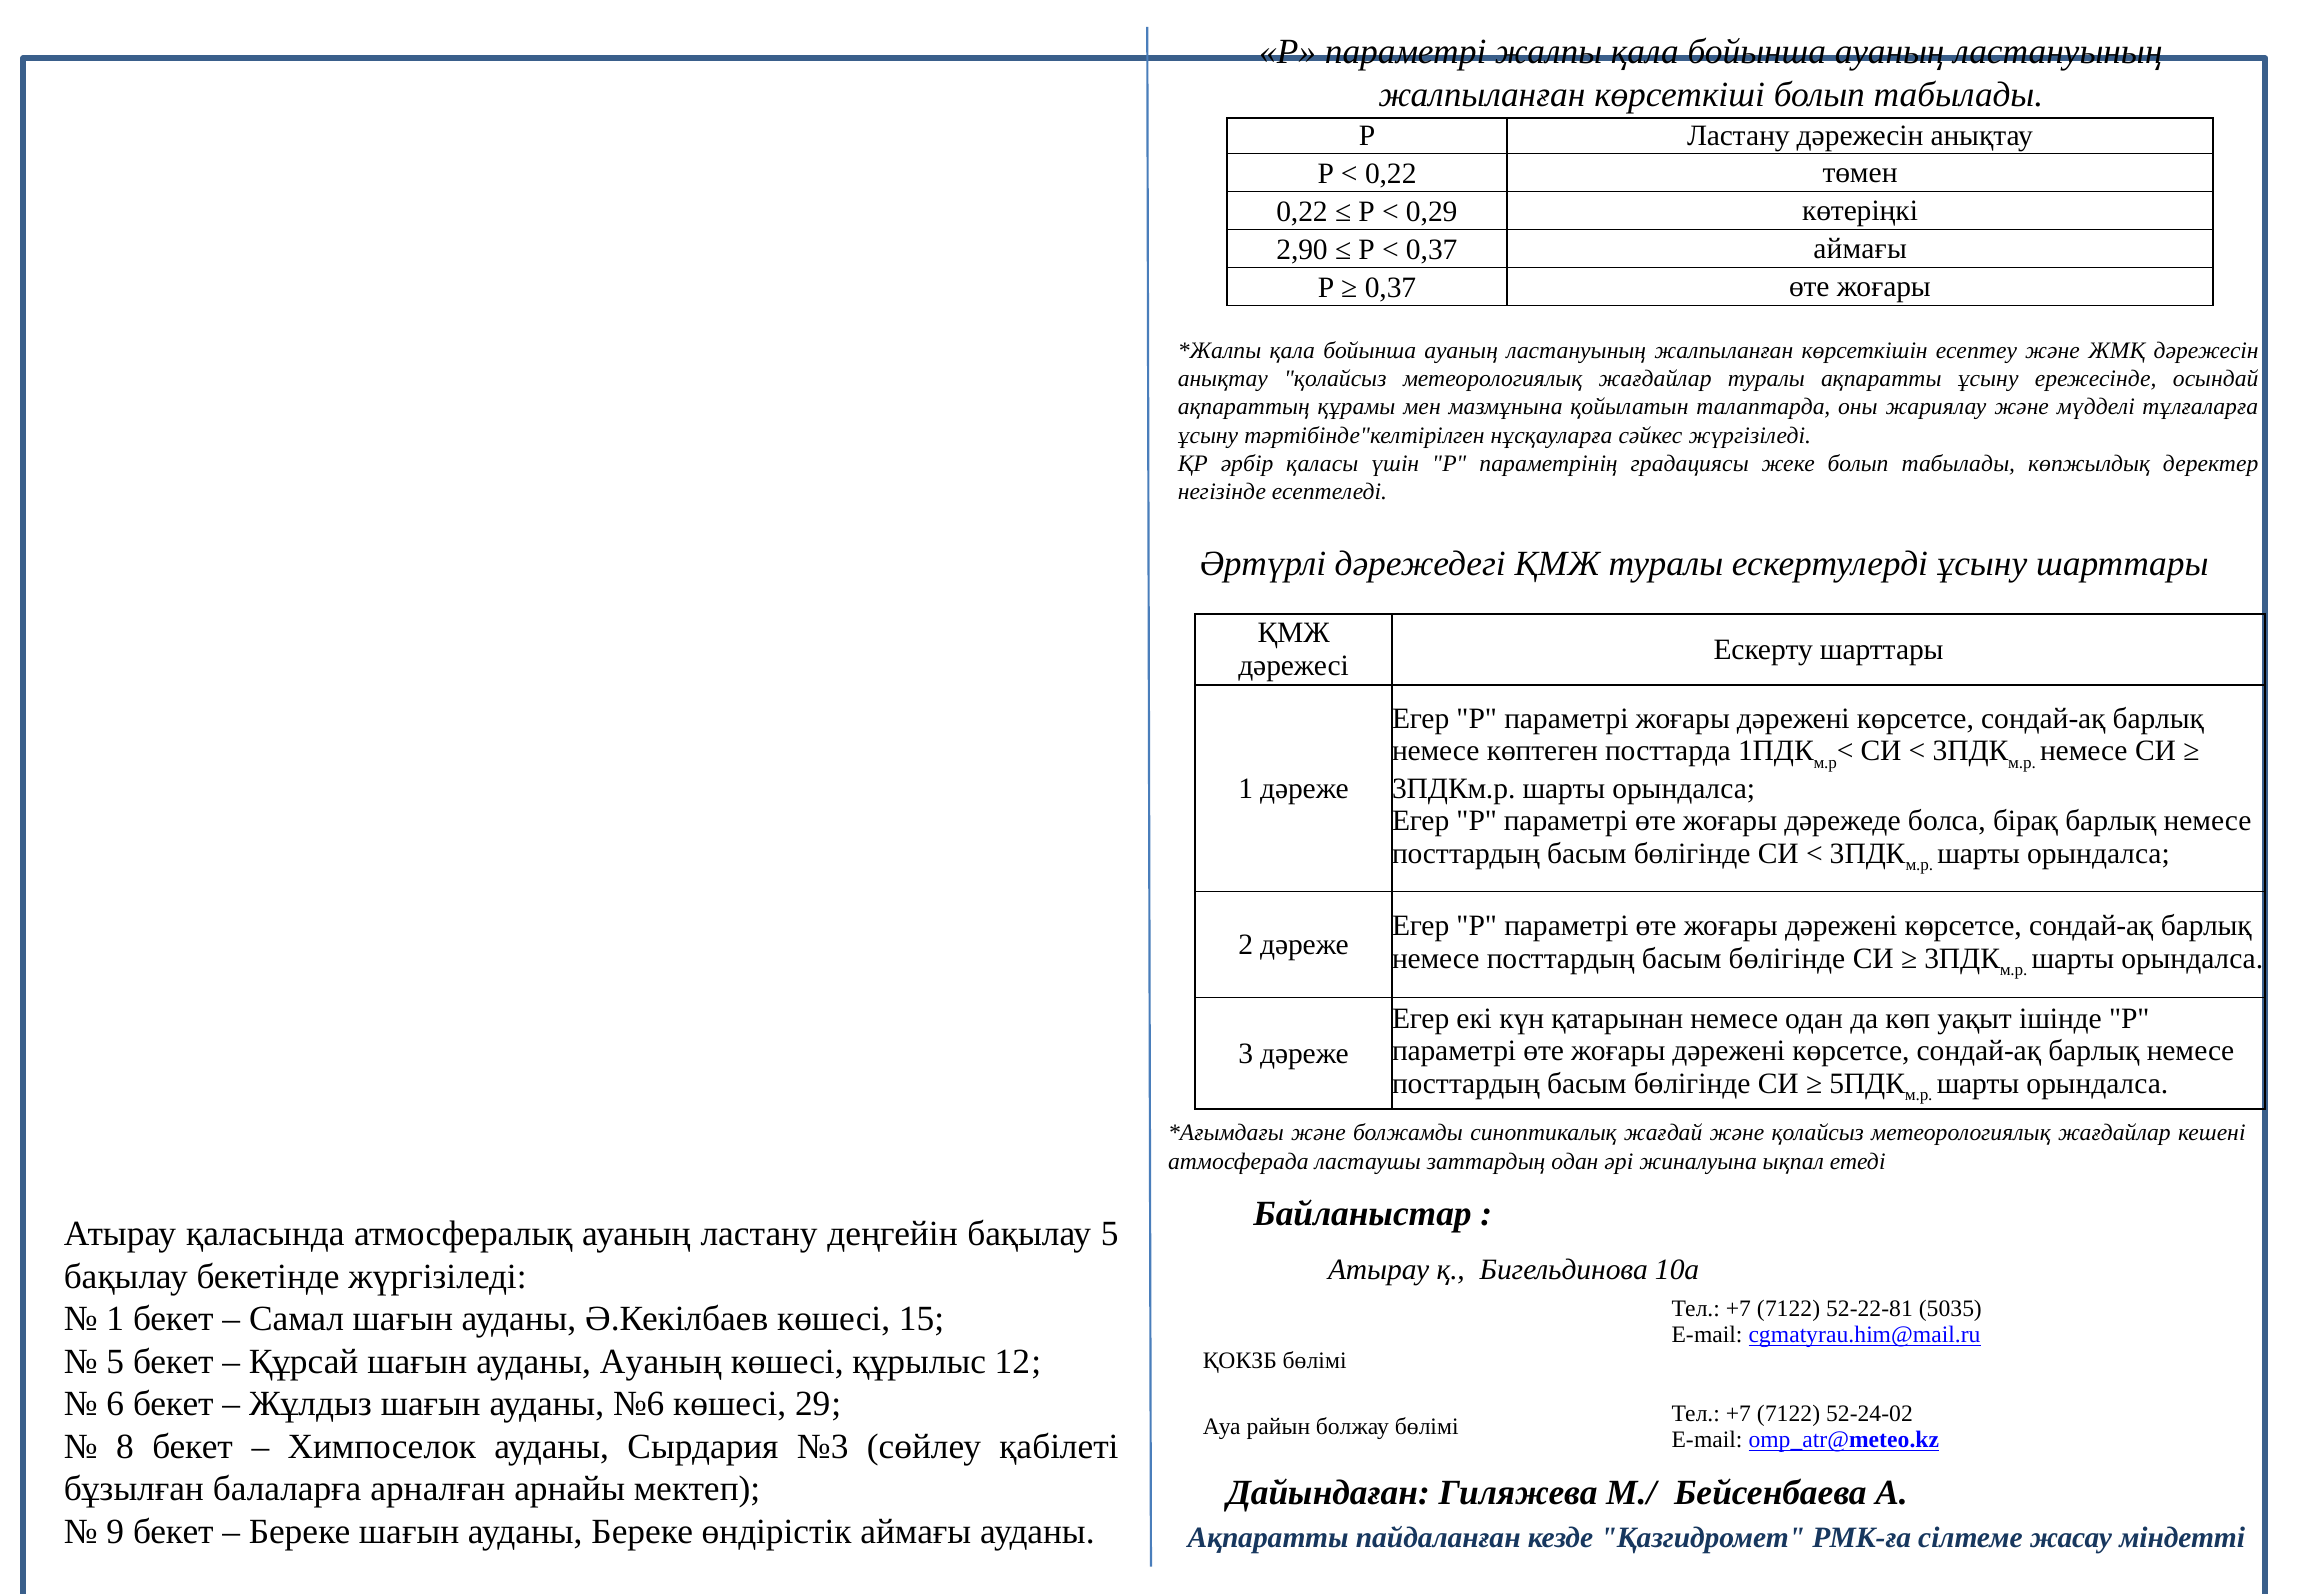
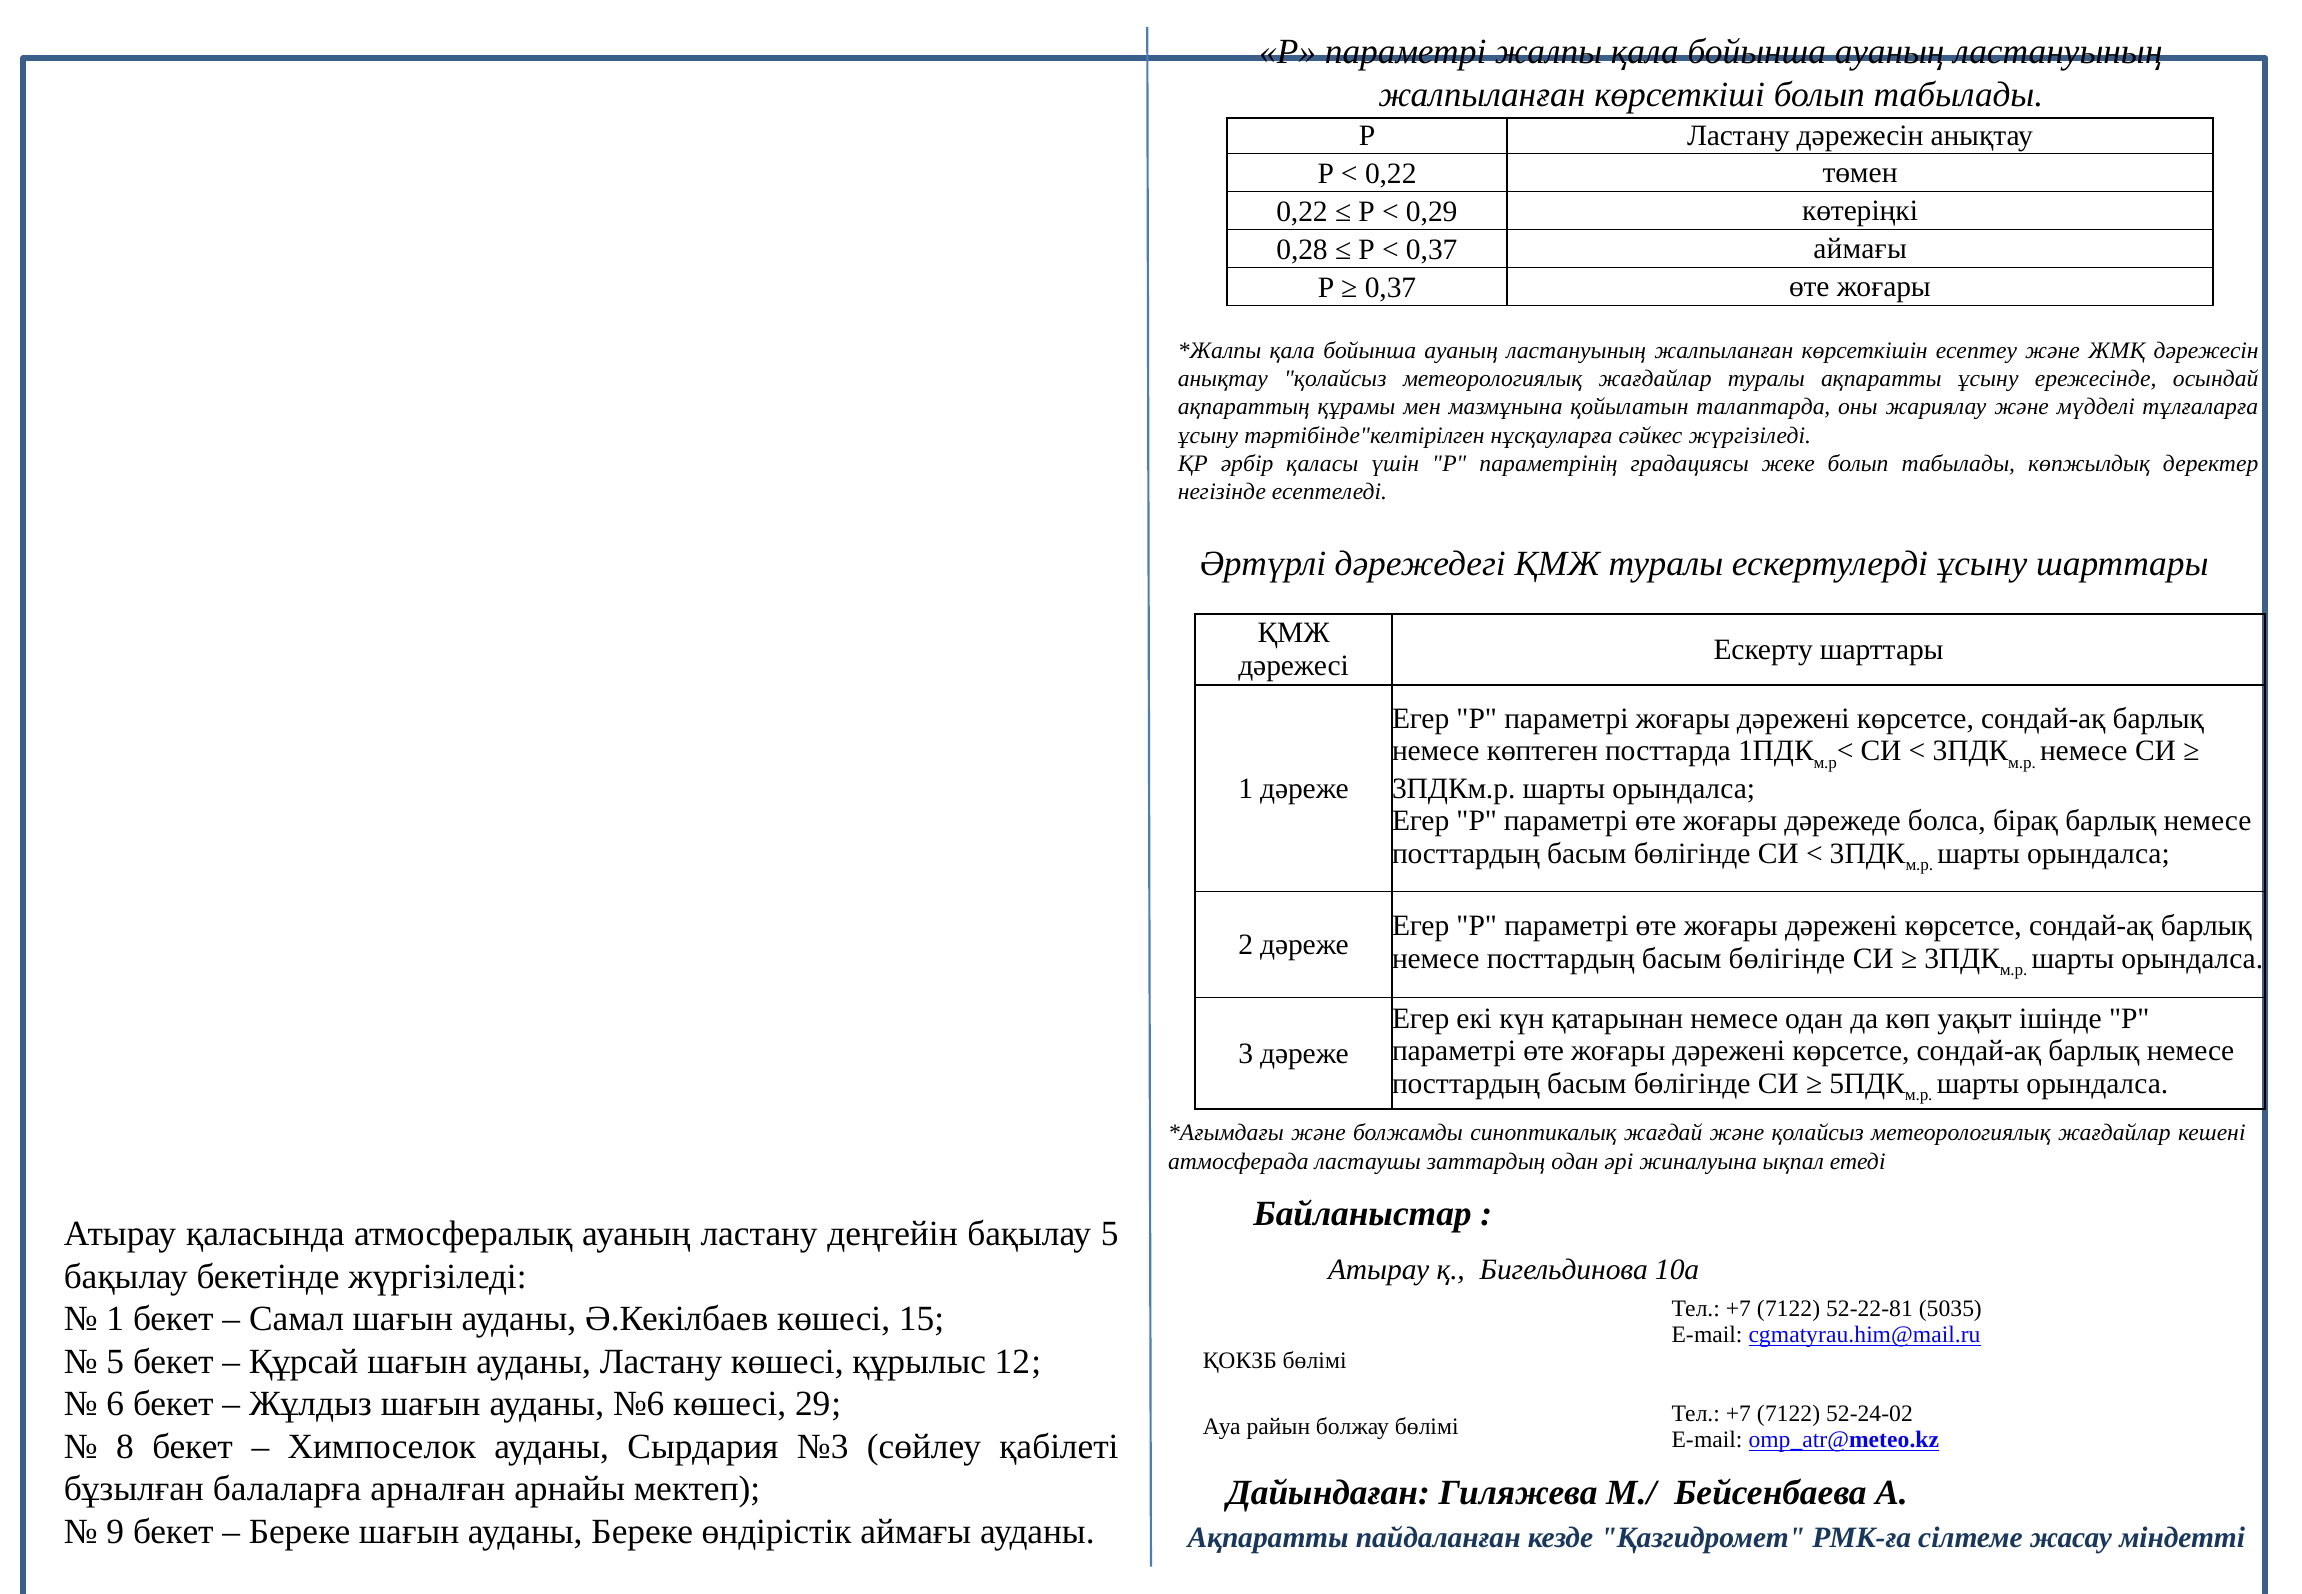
2,90: 2,90 -> 0,28 (1302, 250)
ауданы Ауаның: Ауаның -> Ластану (661, 1361)
